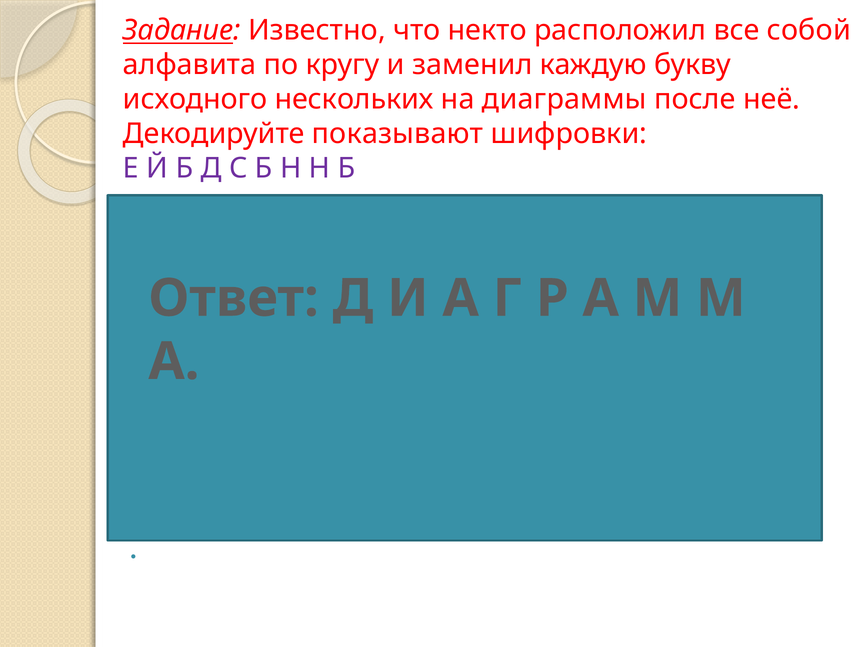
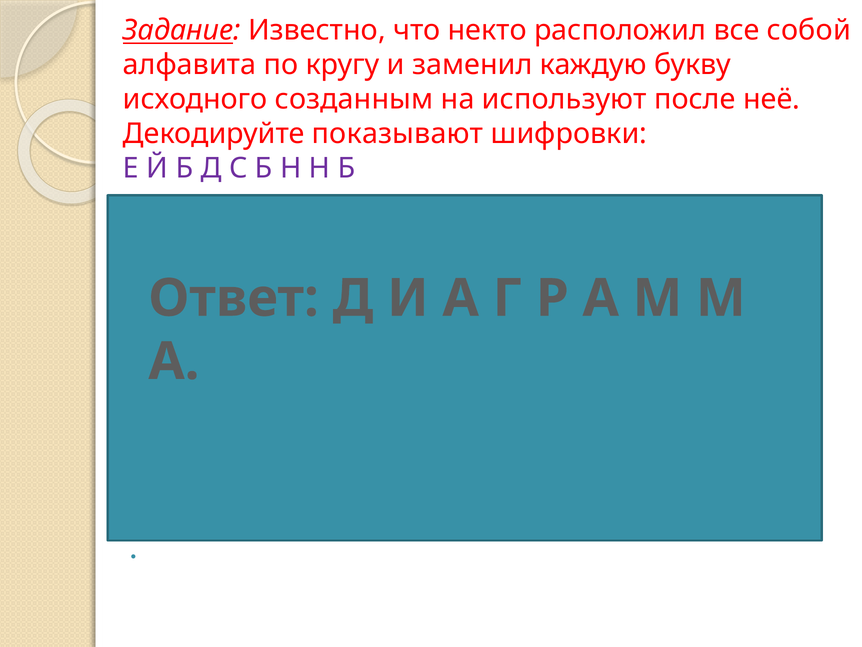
нескольких: нескольких -> созданным (354, 99)
диаграммы: диаграммы -> используют (564, 99)
